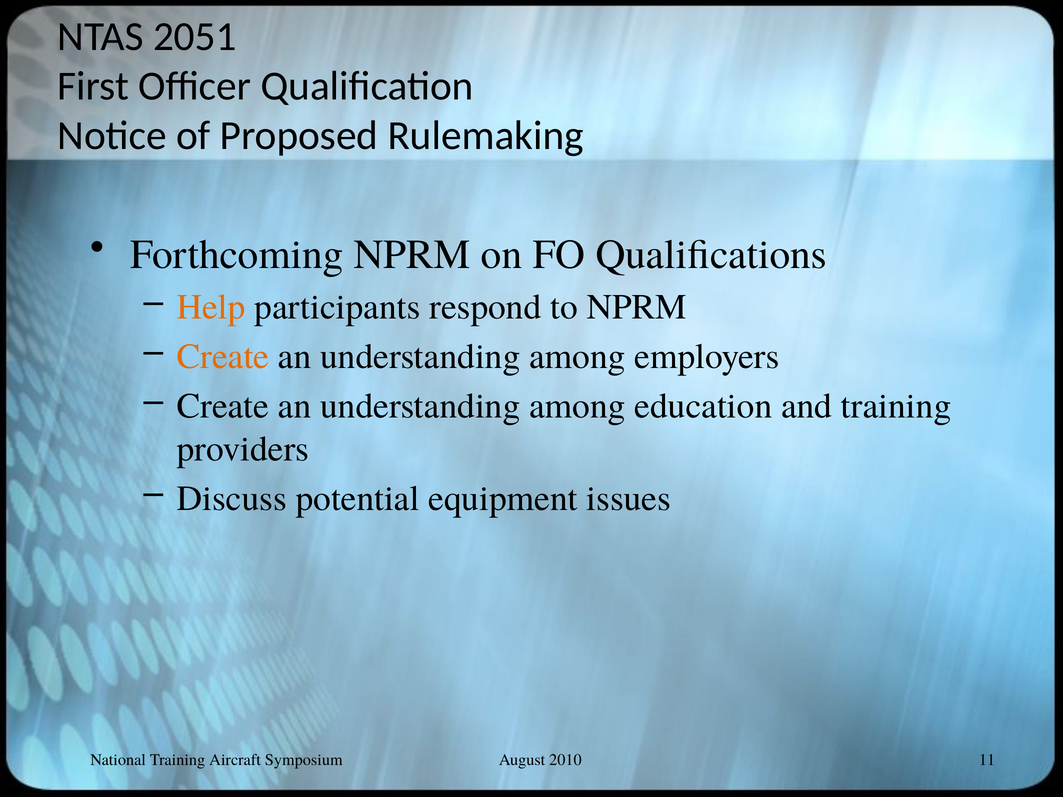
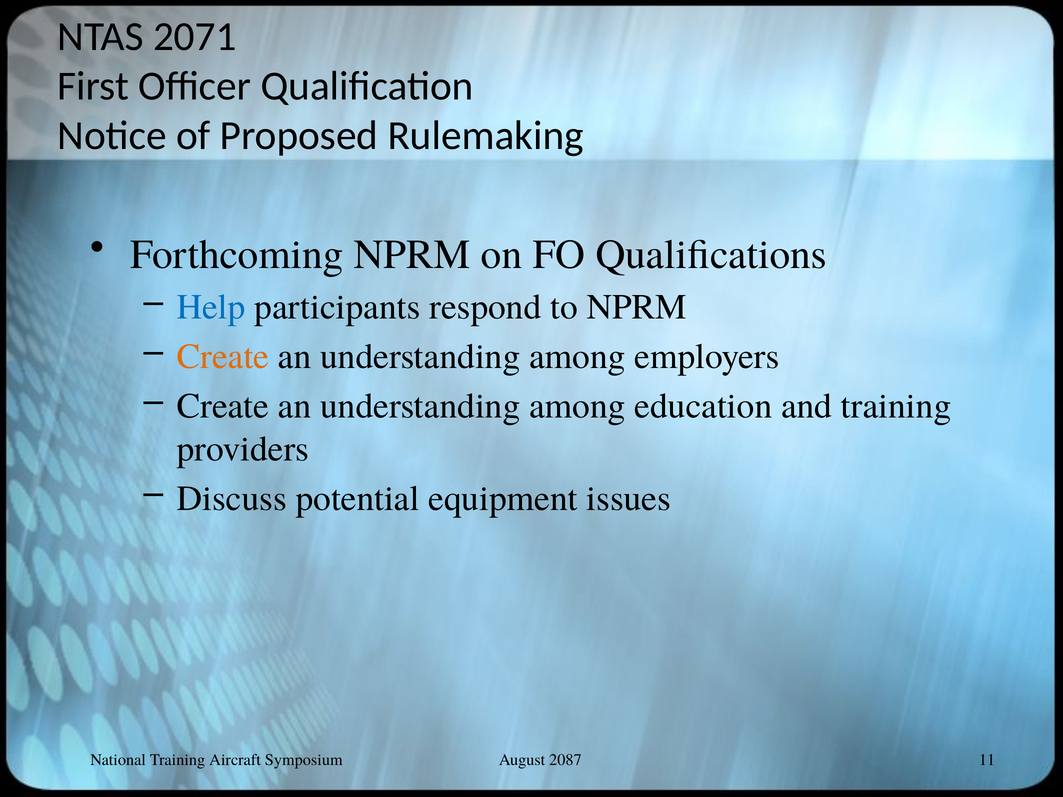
2051: 2051 -> 2071 (195, 37)
Help colour: orange -> blue (211, 307)
2010: 2010 -> 2087 (565, 760)
